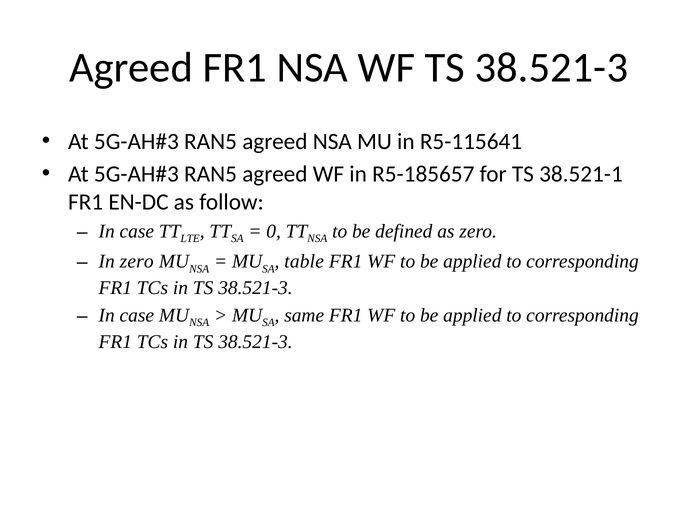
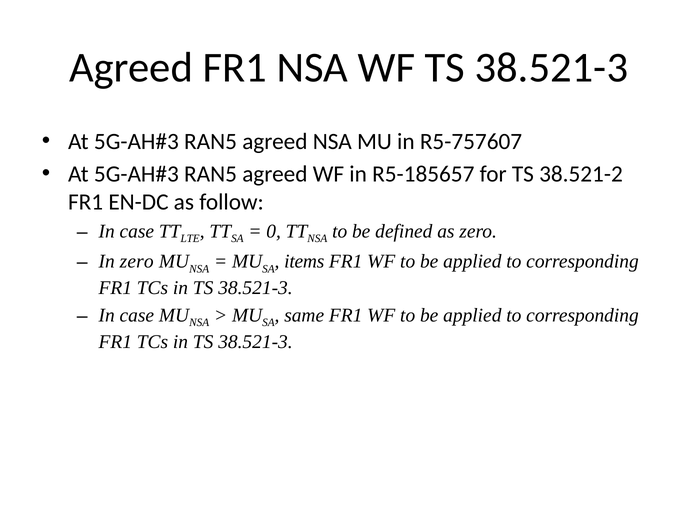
R5-115641: R5-115641 -> R5-757607 (471, 141)
38.521-1: 38.521-1 -> 38.521-2 (581, 174)
table: table -> items (304, 261)
